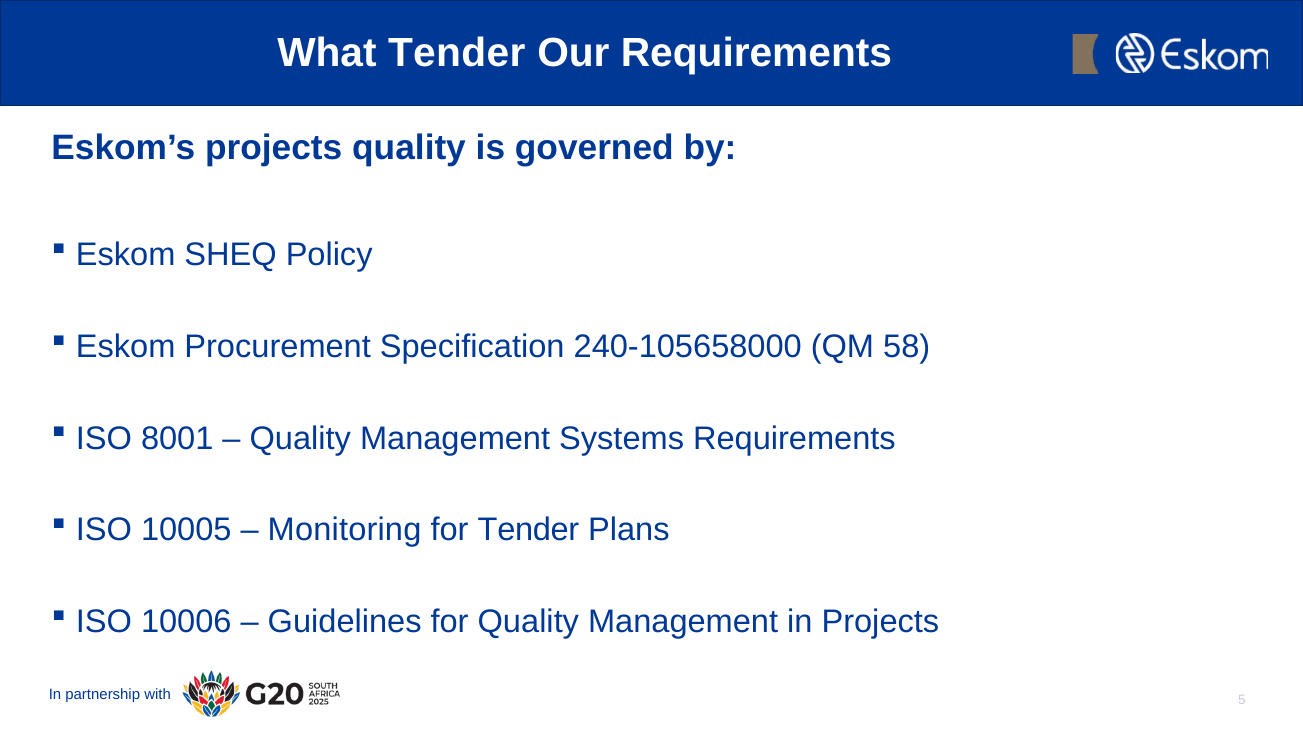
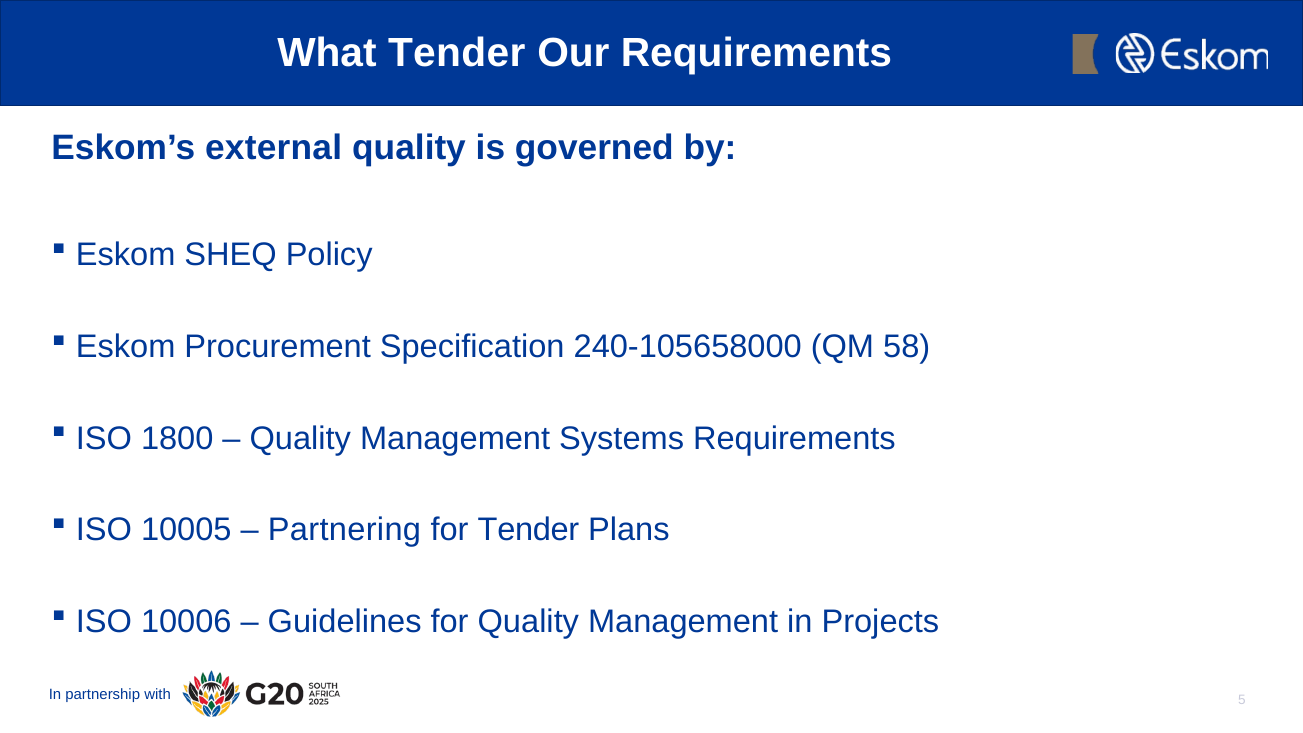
Eskom’s projects: projects -> external (274, 147)
8001: 8001 -> 1800 (177, 438)
Monitoring: Monitoring -> Partnering (344, 530)
